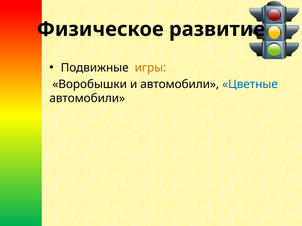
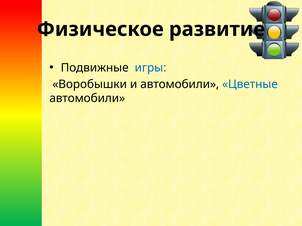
игры colour: orange -> blue (150, 68)
